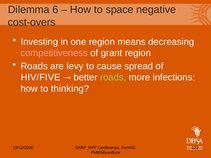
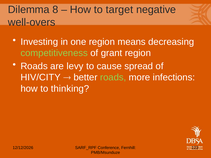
6: 6 -> 8 (55, 10)
space: space -> target (119, 10)
cost-overs: cost-overs -> well-overs (32, 22)
competitiveness colour: pink -> light green (54, 53)
HIV/FIVE: HIV/FIVE -> HIV/CITY (41, 77)
